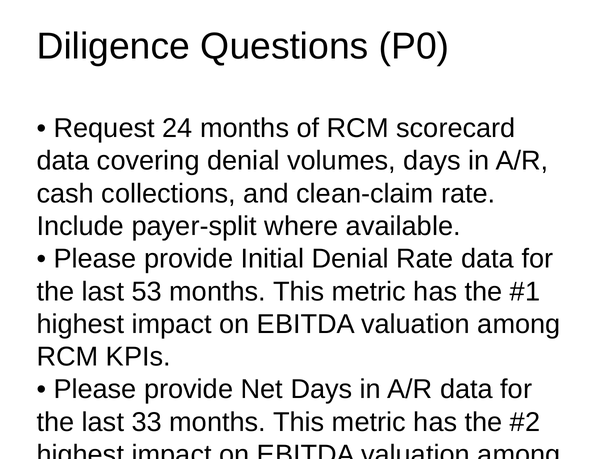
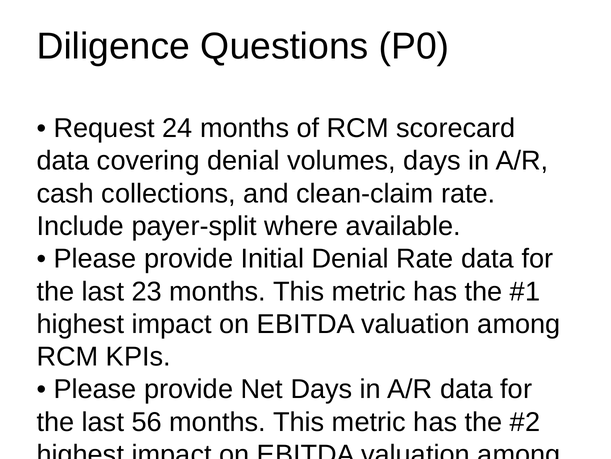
53: 53 -> 23 (147, 291)
33: 33 -> 56 (147, 421)
